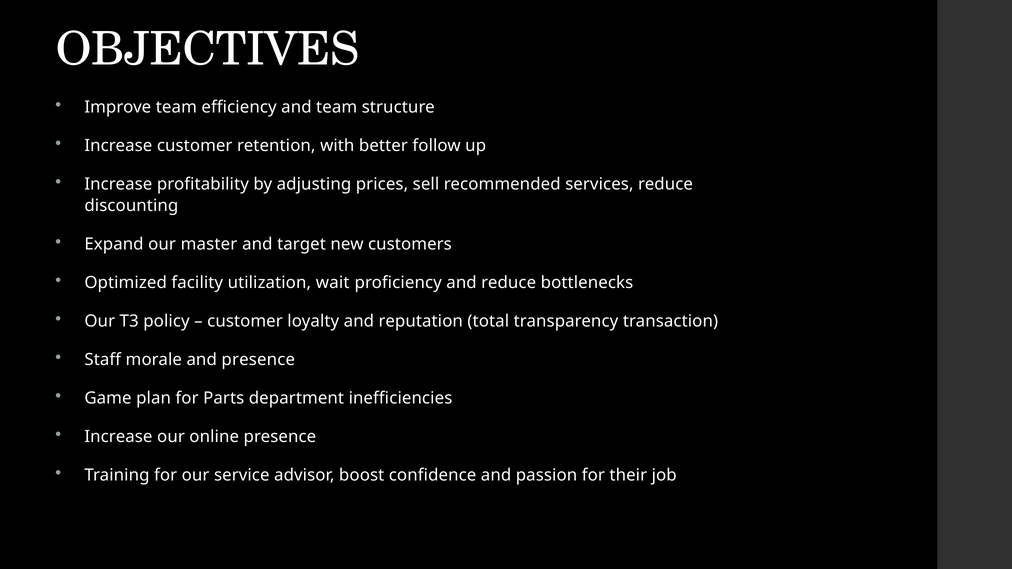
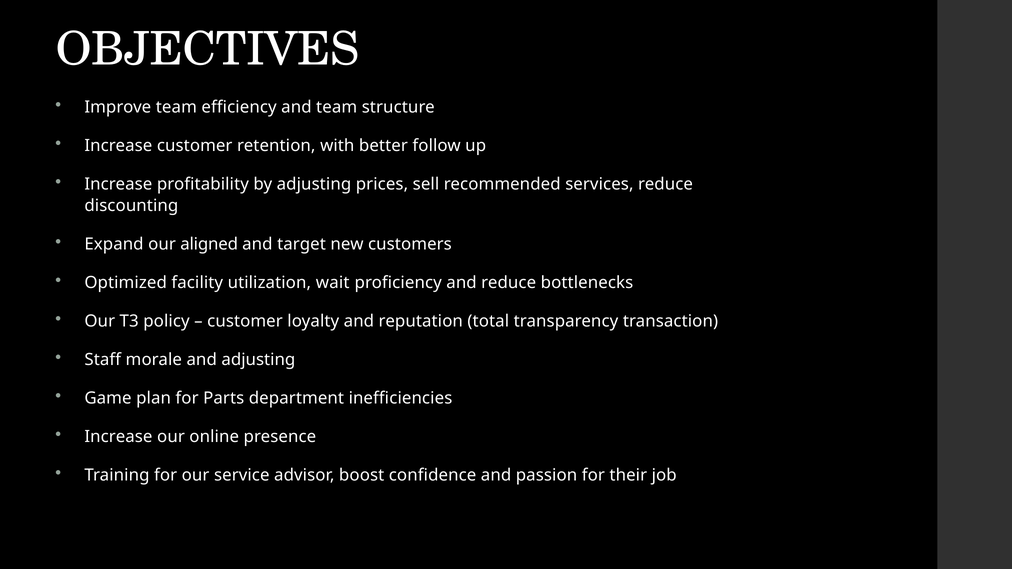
master: master -> aligned (209, 244)
and presence: presence -> adjusting (258, 360)
